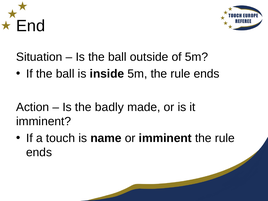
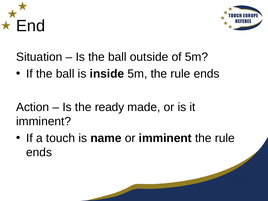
badly: badly -> ready (110, 107)
